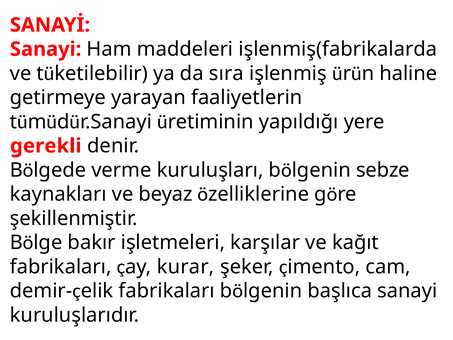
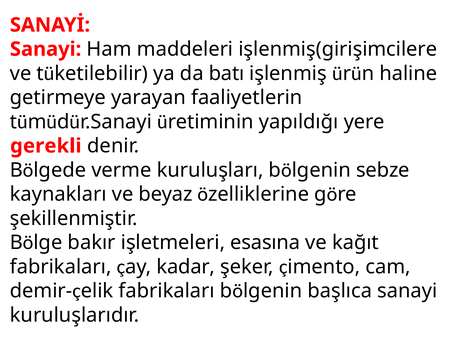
işlenmiş(fabrikalarda: işlenmiş(fabrikalarda -> işlenmiş(girişimcilere (338, 49)
sıra: sıra -> batı (227, 73)
karşılar: karşılar -> esasına (265, 242)
kurar: kurar -> kadar (186, 267)
